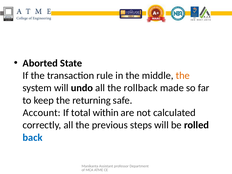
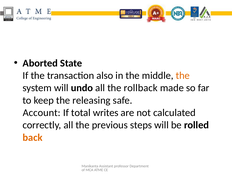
rule: rule -> also (105, 76)
returning: returning -> releasing (91, 100)
within: within -> writes (106, 113)
back colour: blue -> orange (33, 137)
